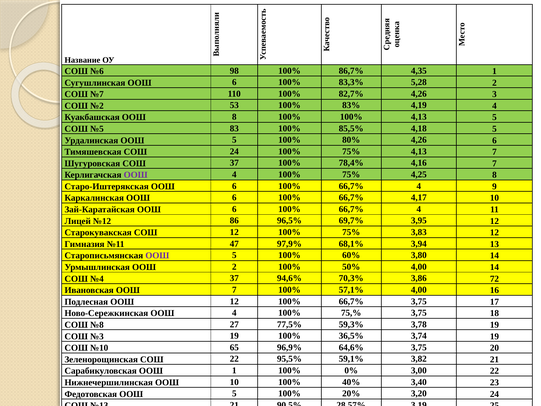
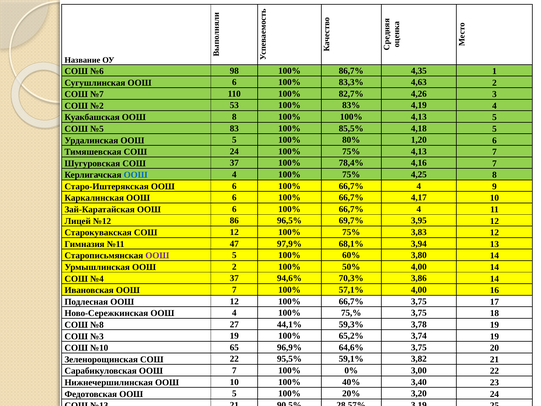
5,28: 5,28 -> 4,63 (419, 82)
80% 4,26: 4,26 -> 1,20 (419, 140)
ООШ colour: purple -> blue (136, 175)
3,86 72: 72 -> 14 (494, 279)
77,5%: 77,5% -> 44,1% (289, 324)
36,5%: 36,5% -> 65,2% (351, 336)
Сарабикуловская ООШ 1: 1 -> 7 (234, 370)
